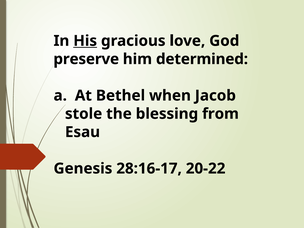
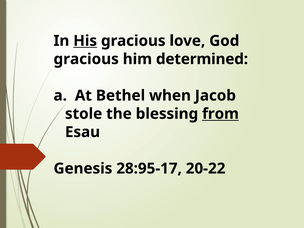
preserve: preserve -> gracious (86, 59)
from underline: none -> present (220, 114)
28:16-17: 28:16-17 -> 28:95-17 (149, 169)
